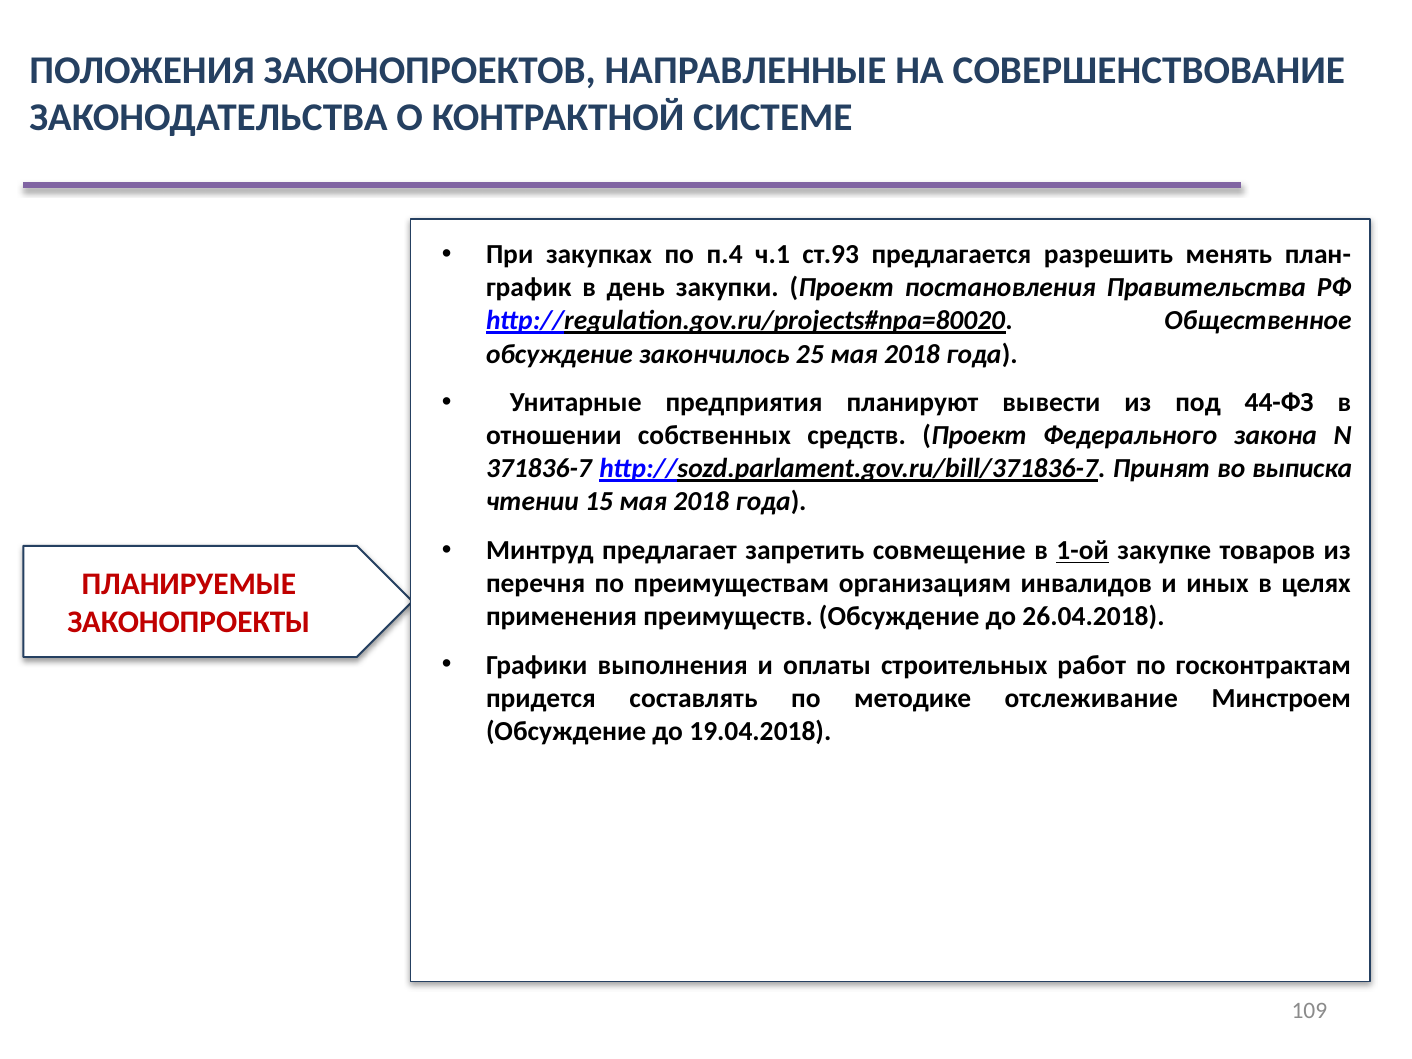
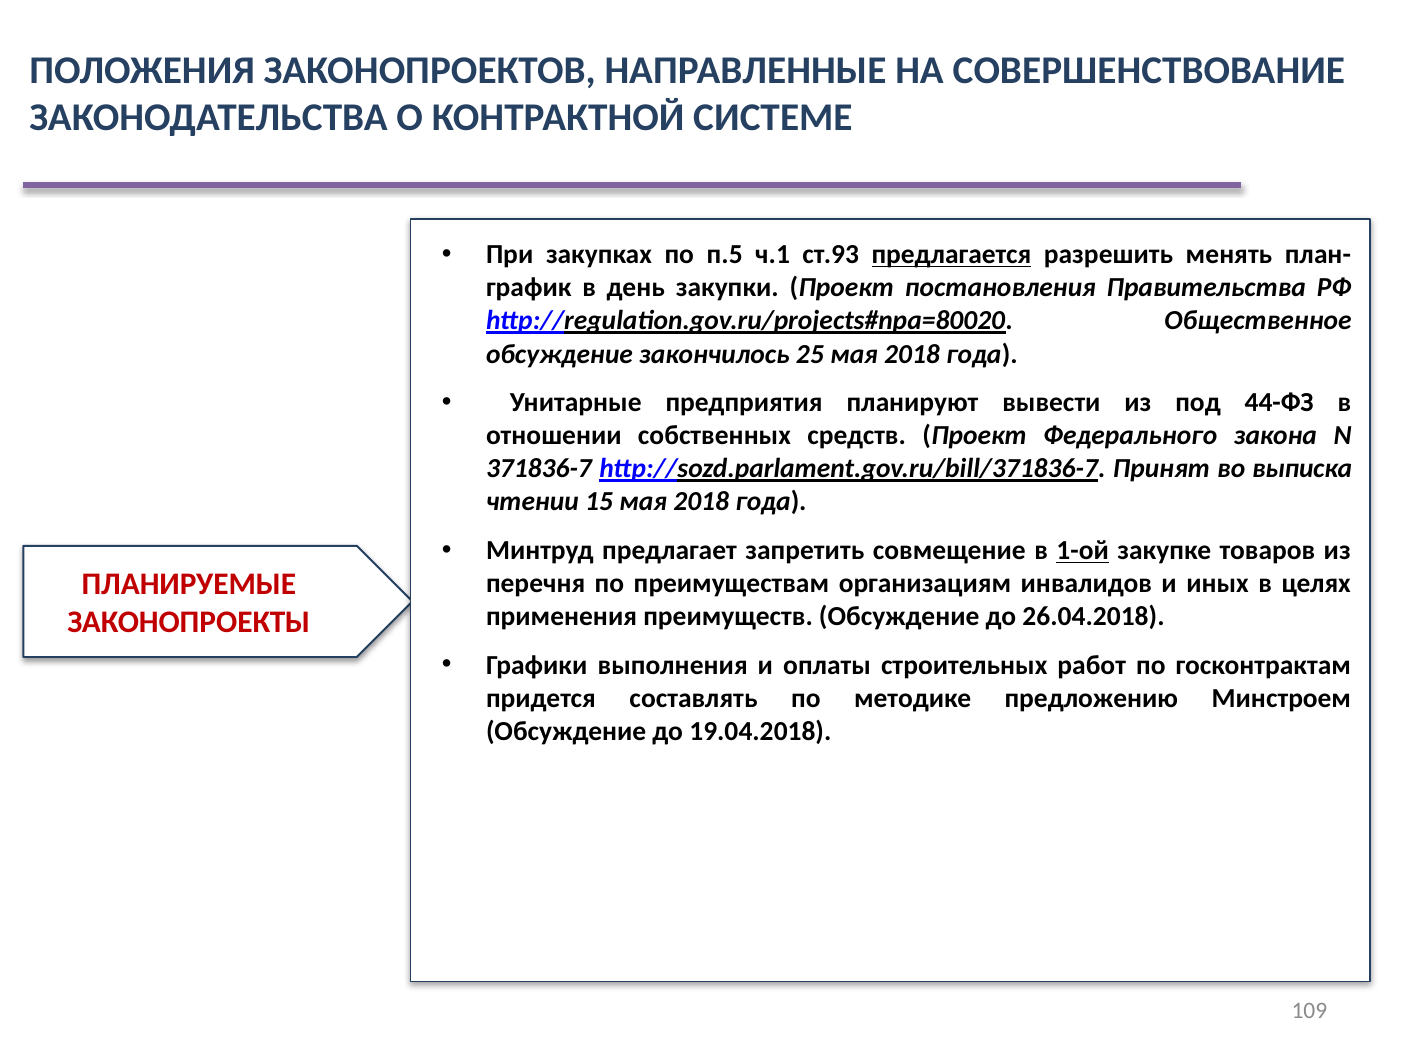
п.4: п.4 -> п.5 (725, 255)
предлагается underline: none -> present (951, 255)
отслеживание: отслеживание -> предложению (1091, 698)
